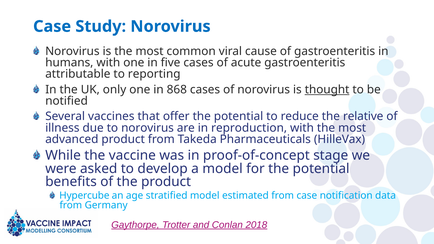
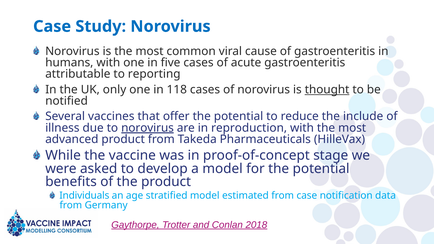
868: 868 -> 118 (177, 90)
relative: relative -> include (363, 116)
norovirus underline: none -> present (148, 128)
Hypercube: Hypercube -> Individuals (84, 196)
